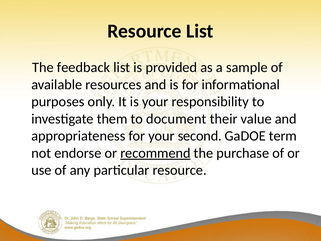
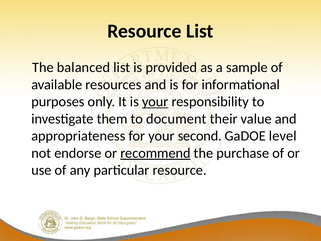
feedback: feedback -> balanced (84, 67)
your underline: none -> present (155, 102)
term: term -> level (283, 136)
